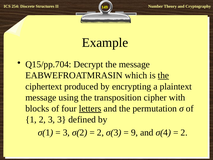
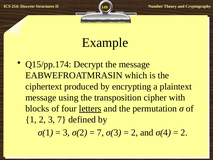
Q15/pp.704: Q15/pp.704 -> Q15/pp.174 (48, 64)
the underline: present -> none (163, 75)
3 3: 3 -> 7 (62, 119)
2: 2 -> 7 (100, 132)
9: 9 -> 2 (134, 132)
